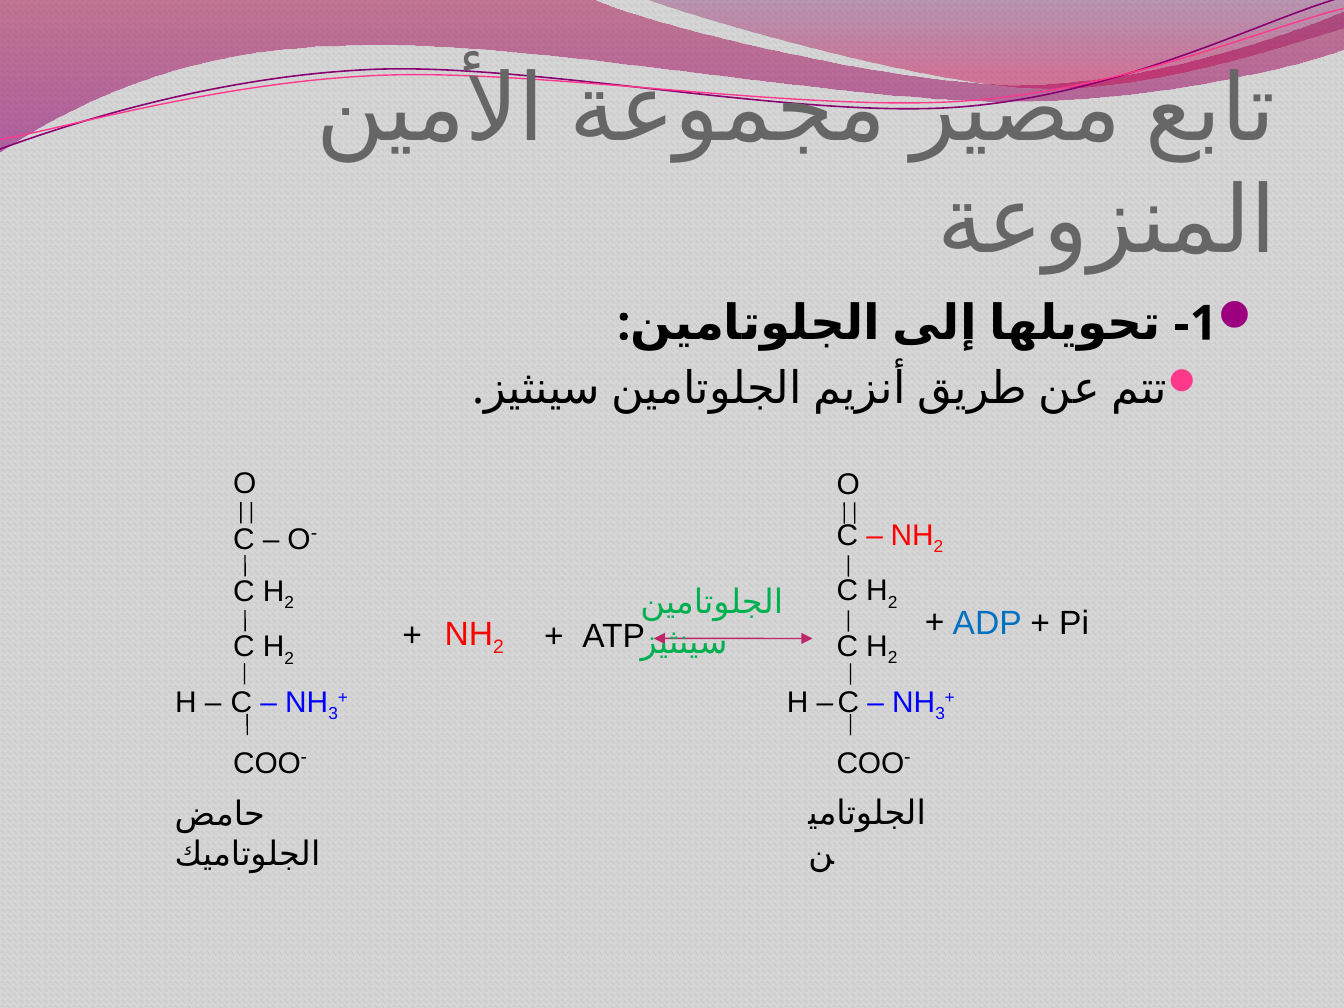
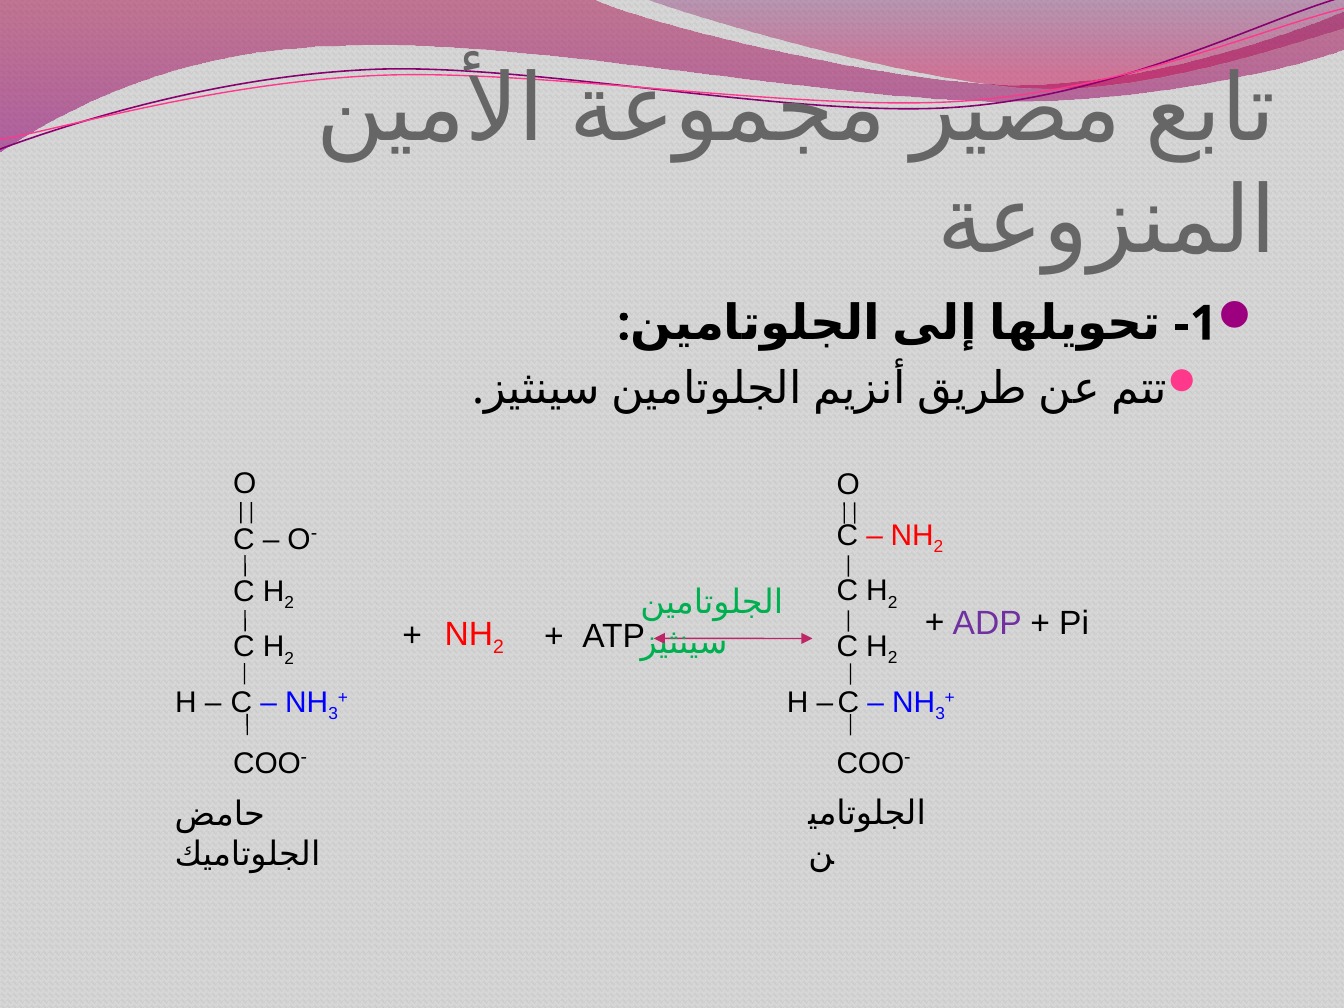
ADP colour: blue -> purple (987, 624)
